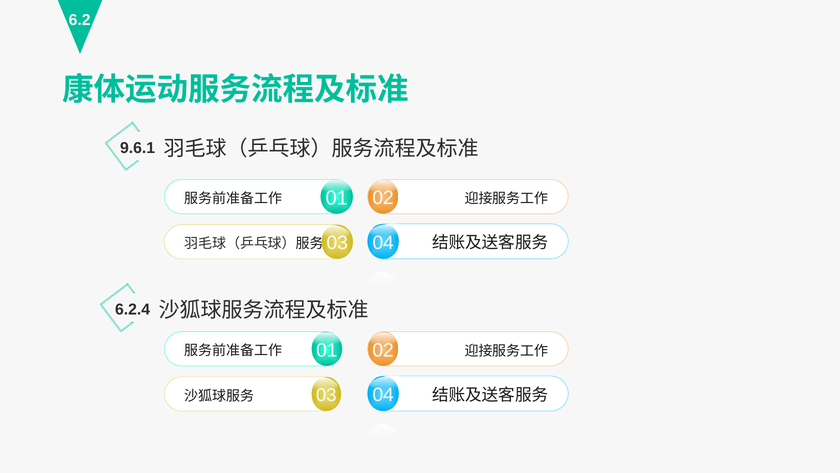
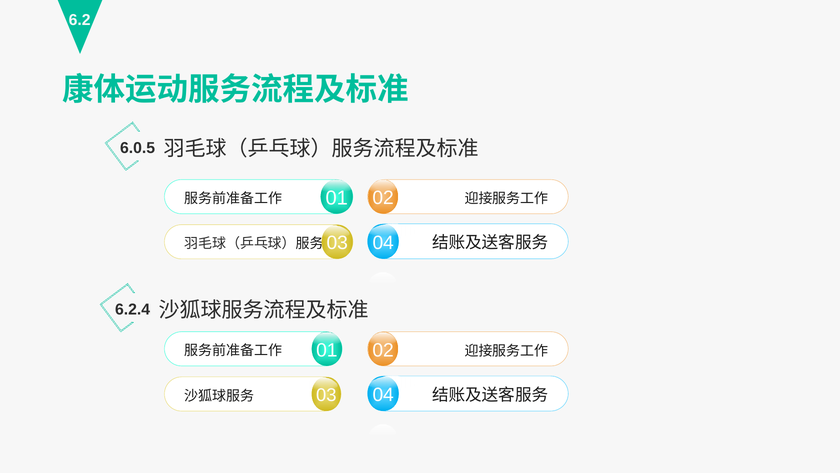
9.6.1: 9.6.1 -> 6.0.5 (138, 148)
